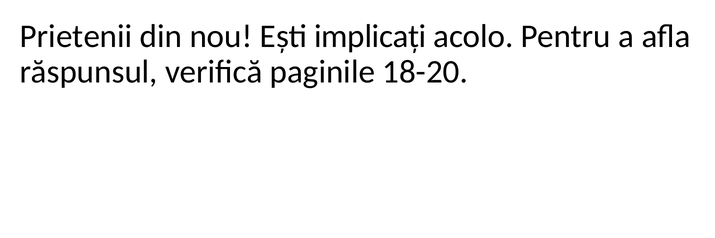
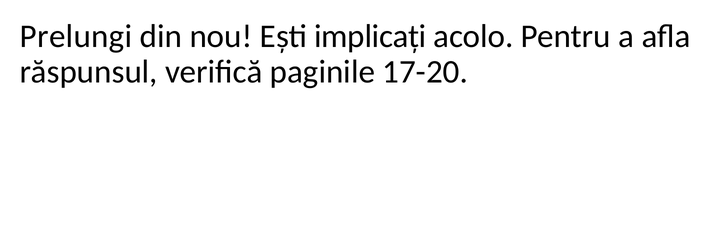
Prietenii: Prietenii -> Prelungi (76, 36)
18-20: 18-20 -> 17-20 (425, 72)
